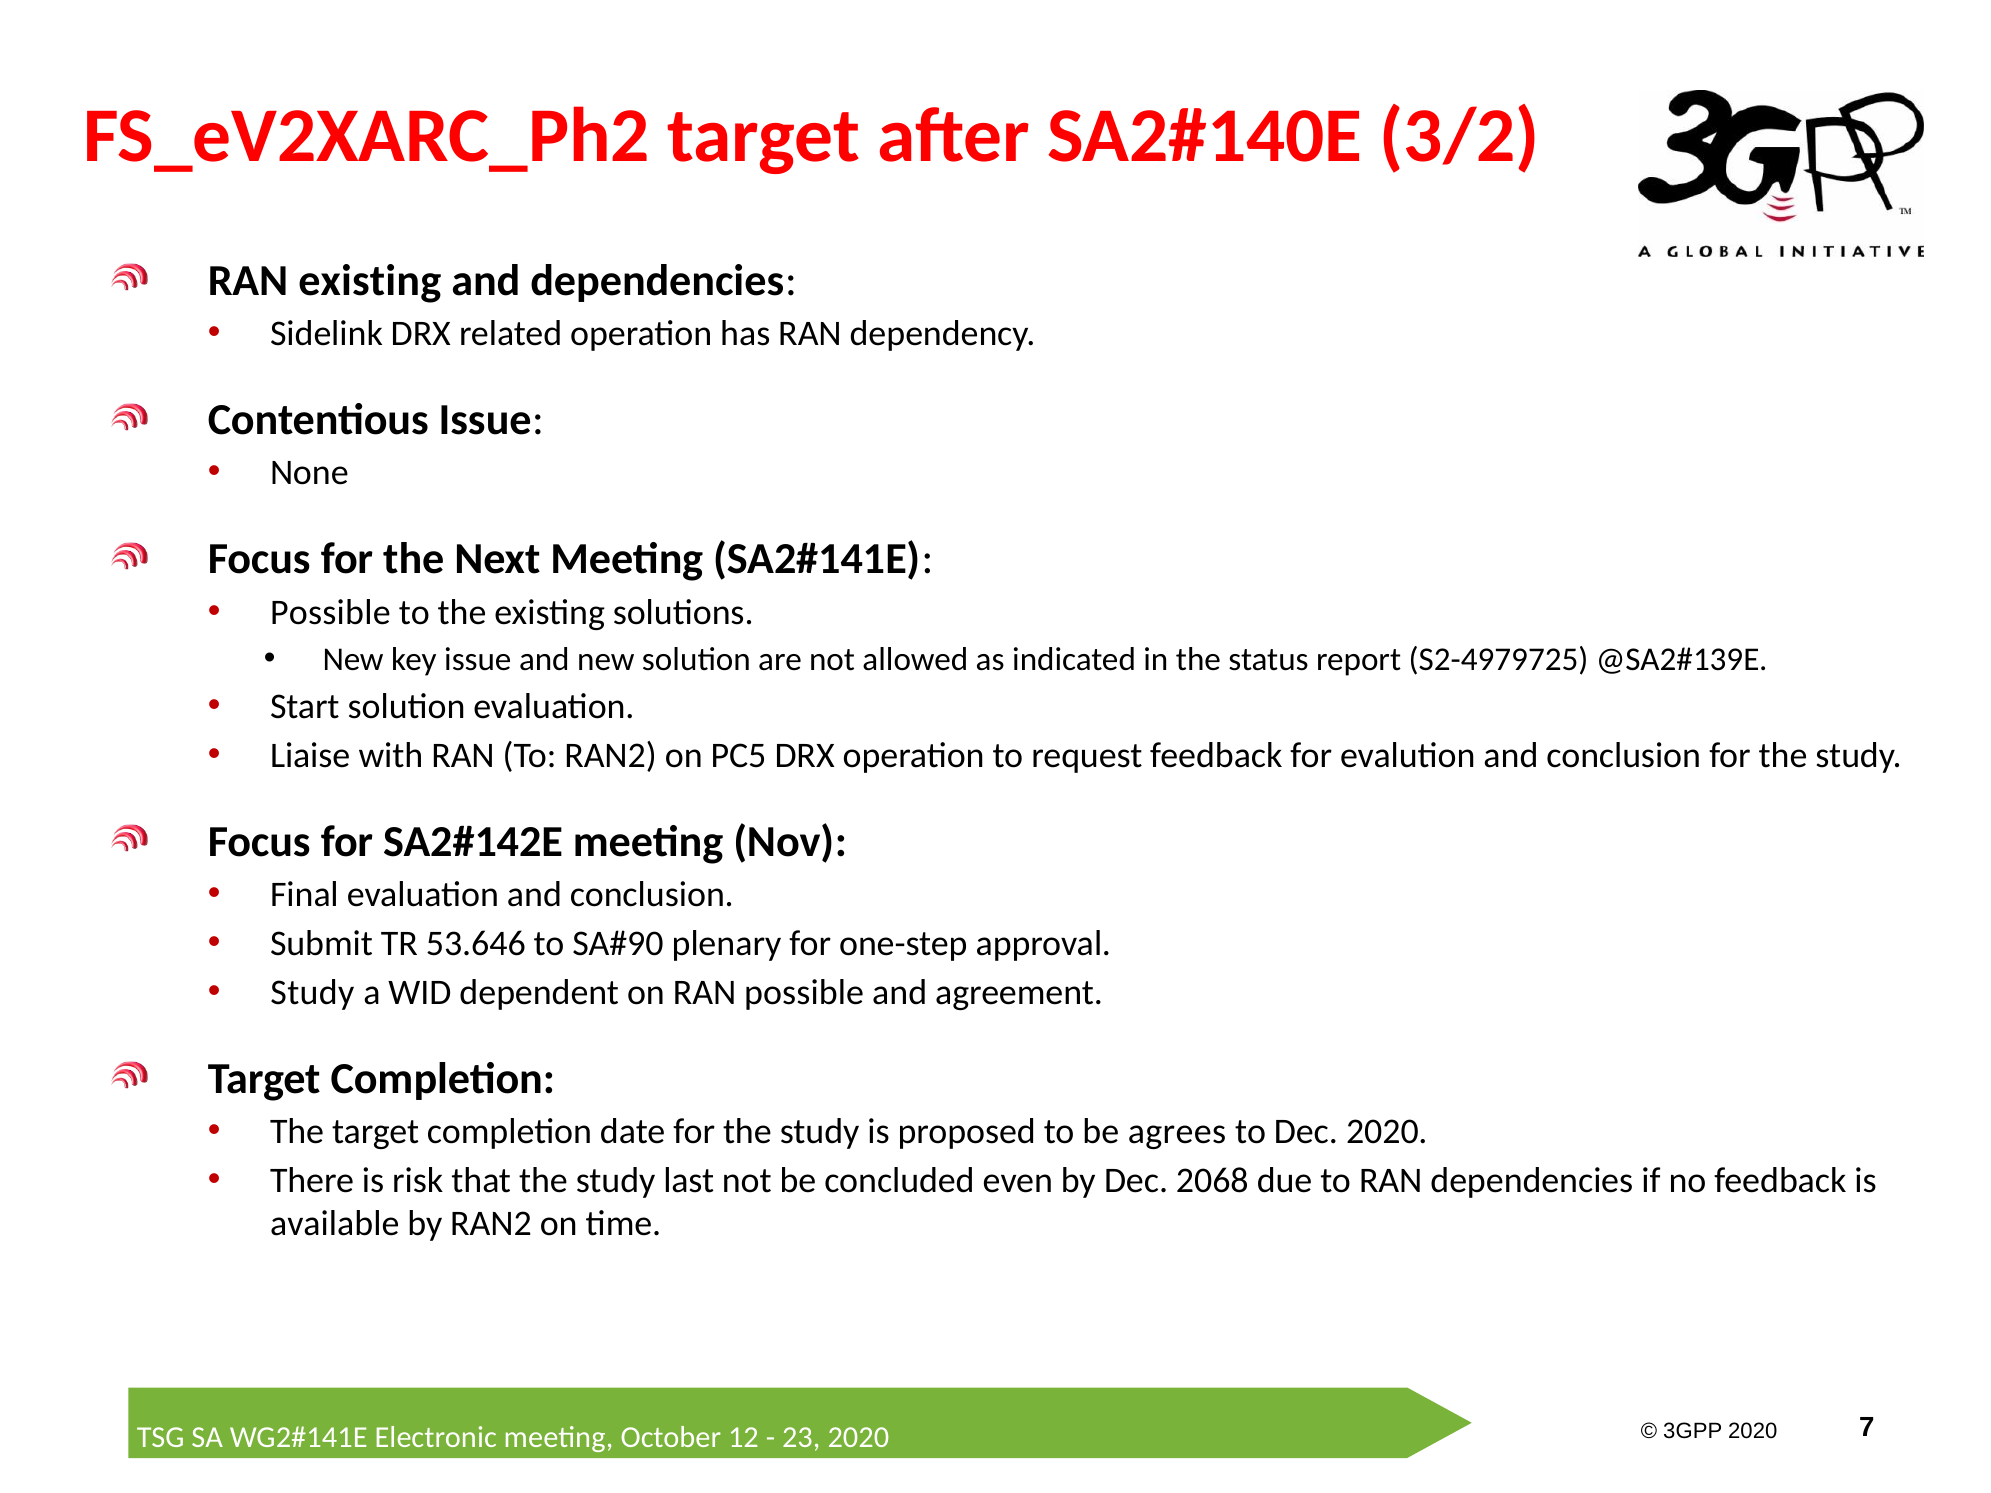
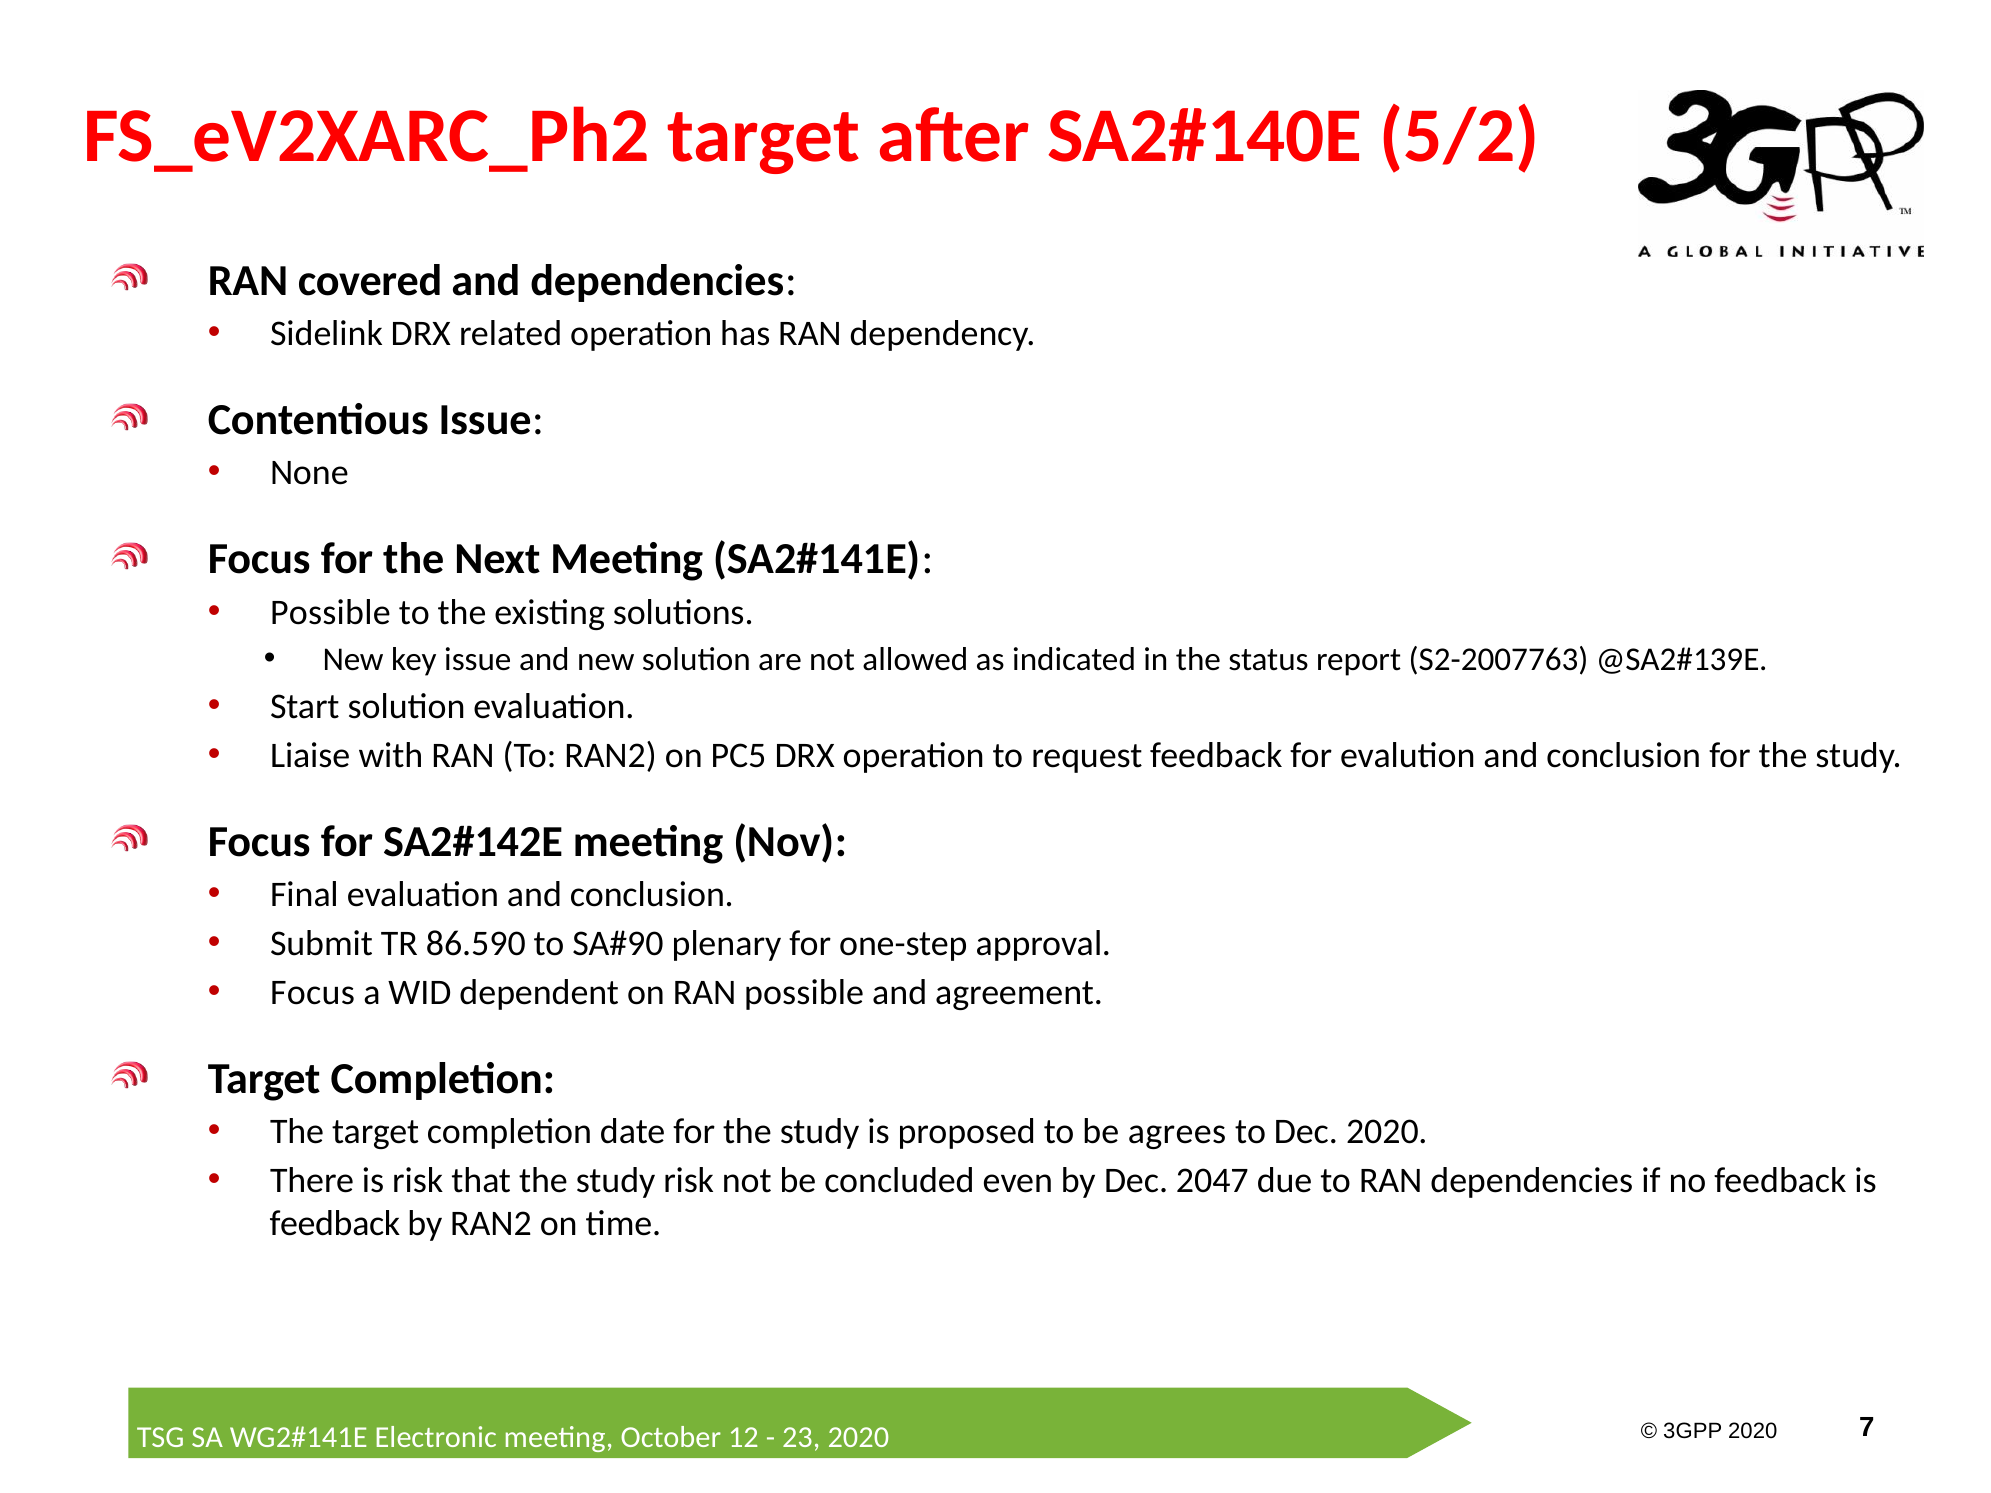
3/2: 3/2 -> 5/2 (1460, 136)
RAN existing: existing -> covered (370, 281)
S2-4979725: S2-4979725 -> S2-2007763 (1499, 659)
53.646: 53.646 -> 86.590 (476, 944)
Study: Study -> Focus (312, 992)
study last: last -> risk (689, 1181)
2068: 2068 -> 2047 (1212, 1181)
available: available -> feedback (335, 1224)
